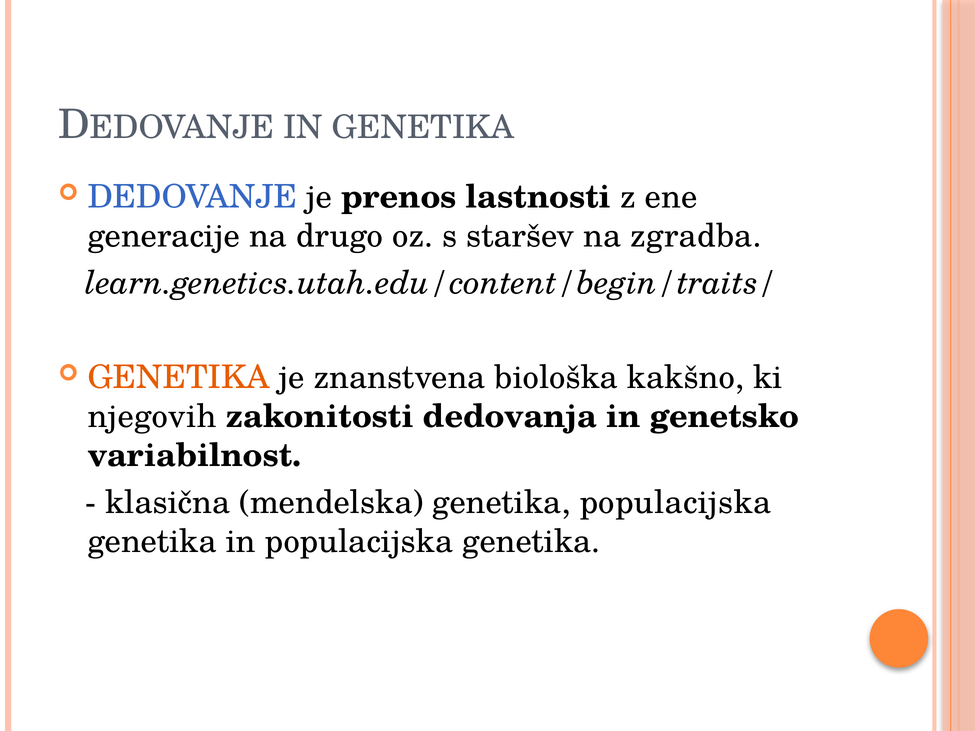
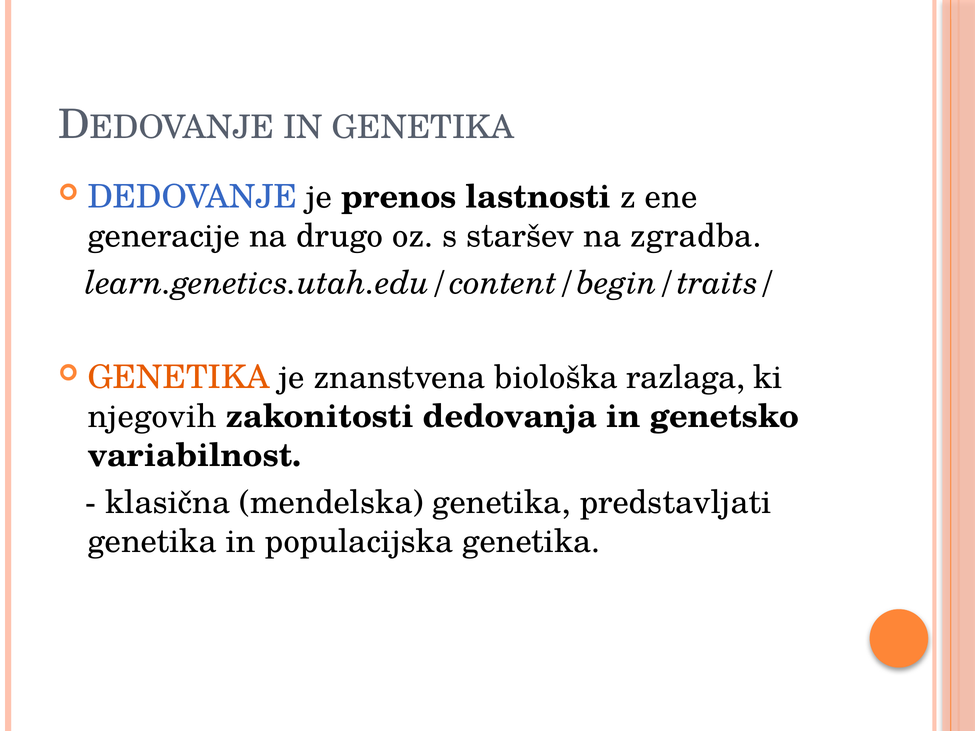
kakšno: kakšno -> razlaga (686, 378)
genetika populacijska: populacijska -> predstavljati (675, 503)
